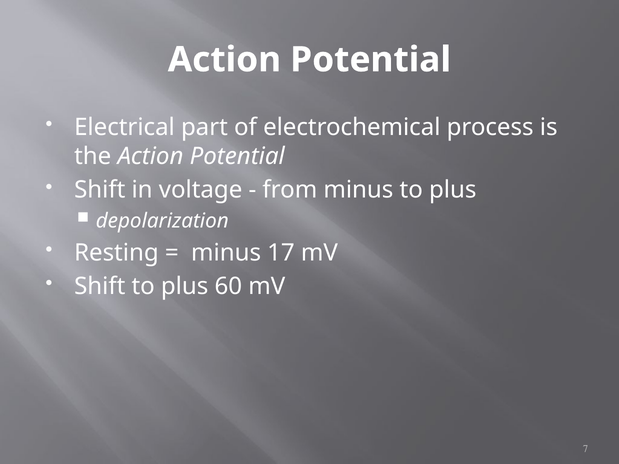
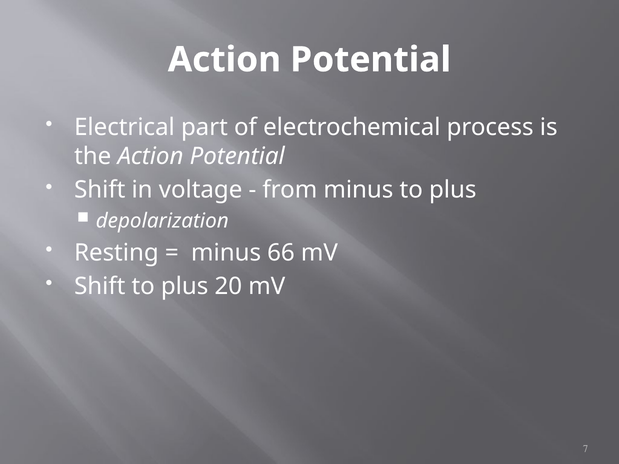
17: 17 -> 66 (281, 253)
60: 60 -> 20 (228, 286)
